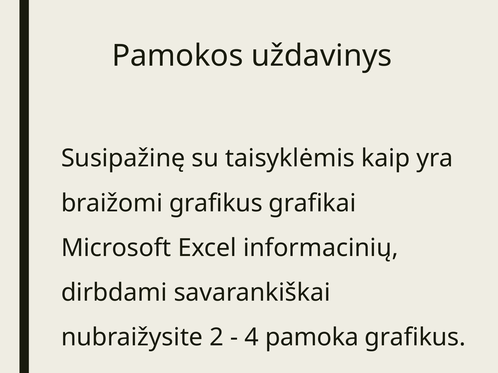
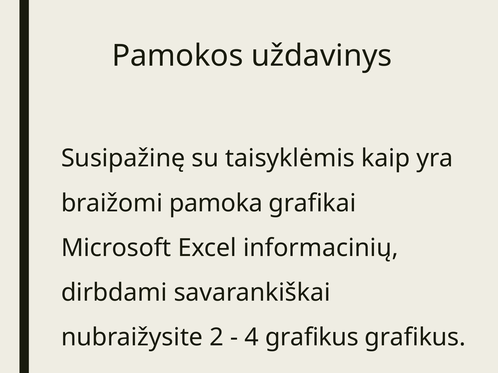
braižomi grafikus: grafikus -> pamoka (216, 203)
4 pamoka: pamoka -> grafikus (312, 338)
